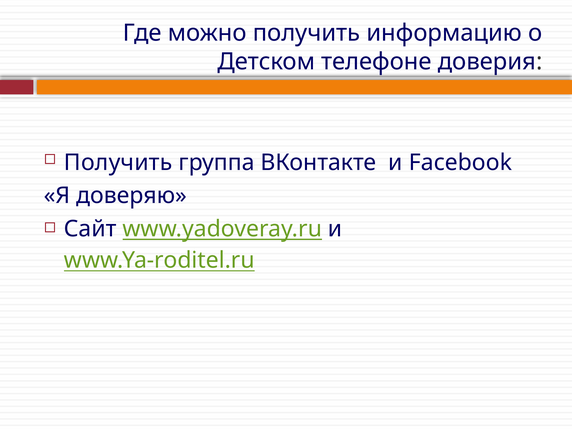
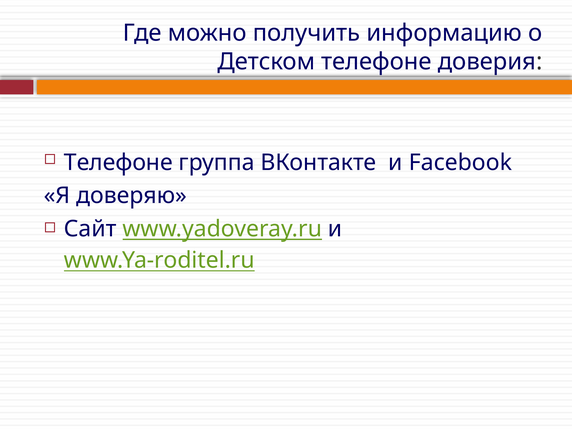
Получить: Получить -> Телефоне (118, 162)
